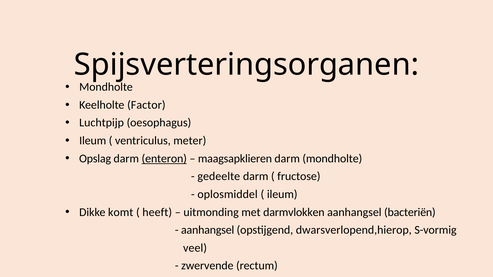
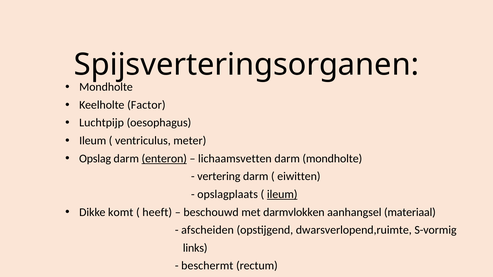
maagsapklieren: maagsapklieren -> lichaamsvetten (235, 159)
gedeelte: gedeelte -> vertering (219, 177)
fructose: fructose -> eiwitten (299, 177)
oplosmiddel: oplosmiddel -> opslagplaats (228, 194)
ileum underline: none -> present (282, 194)
uitmonding: uitmonding -> beschouwd (211, 212)
bacteriën: bacteriën -> materiaal (410, 212)
aanhangsel: aanhangsel -> afscheiden (208, 230)
dwarsverlopend,hierop: dwarsverlopend,hierop -> dwarsverlopend,ruimte (354, 230)
veel: veel -> links (195, 248)
zwervende: zwervende -> beschermt (207, 266)
